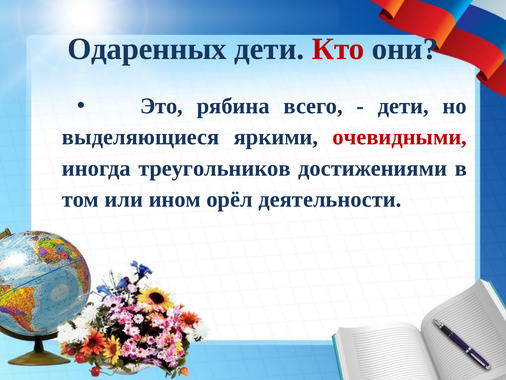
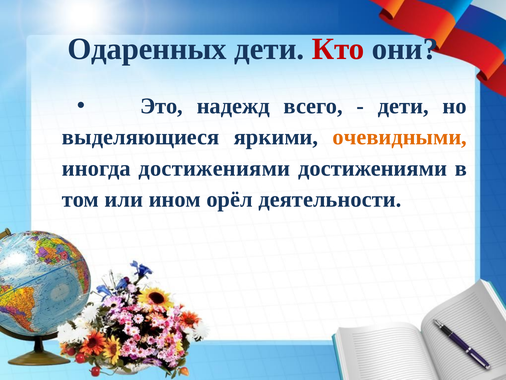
рябина: рябина -> надежд (233, 106)
очевидными colour: red -> orange (400, 137)
иногда треугольников: треугольников -> достижениями (214, 168)
